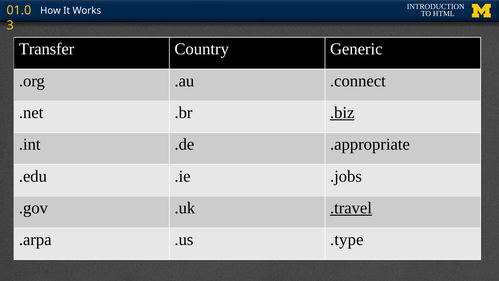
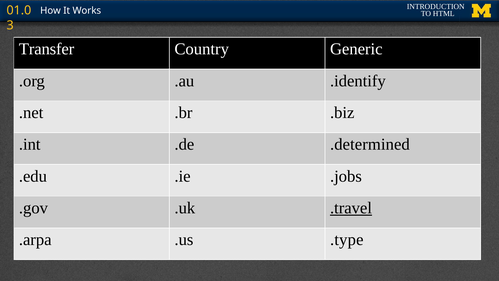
.connect: .connect -> .identify (358, 81)
.biz underline: present -> none (342, 113)
.appropriate: .appropriate -> .determined (370, 144)
